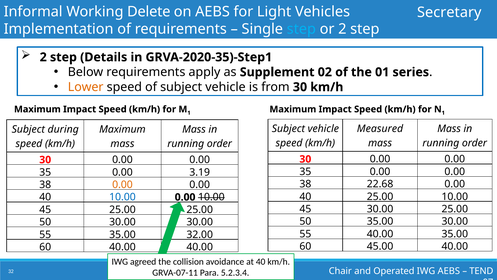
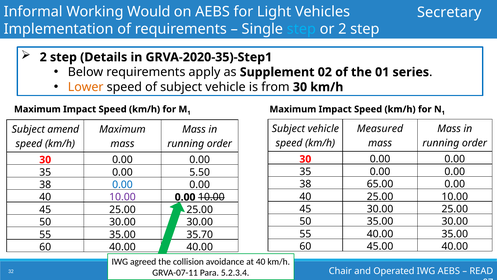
Delete: Delete -> Would (149, 12)
during: during -> amend (63, 129)
3.19: 3.19 -> 5.50 (200, 172)
22.68: 22.68 -> 65.00 (380, 184)
0.00 colour: orange -> blue (122, 184)
10.00 colour: blue -> purple (122, 197)
32.00: 32.00 -> 35.70 (200, 234)
TEND: TEND -> READ (481, 271)
